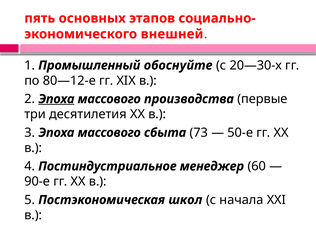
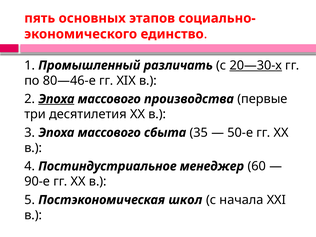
внешней: внешней -> единство (172, 34)
обоснуйте: обоснуйте -> различать (178, 65)
20—30-х underline: none -> present (256, 65)
80—12-е: 80—12-е -> 80—46-е (69, 81)
73: 73 -> 35 (199, 133)
